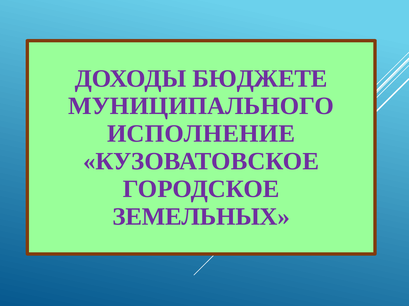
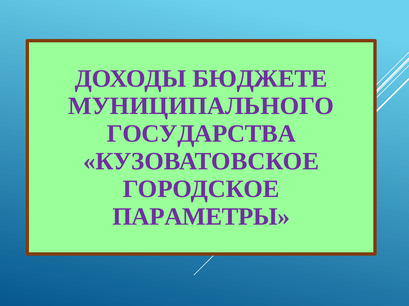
ИСПОЛНЕНИЕ: ИСПОЛНЕНИЕ -> ГОСУДАРСТВА (201, 134)
ЗЕМЕЛЬНЫХ: ЗЕМЕЛЬНЫХ -> ПАРАМЕТРЫ (201, 217)
